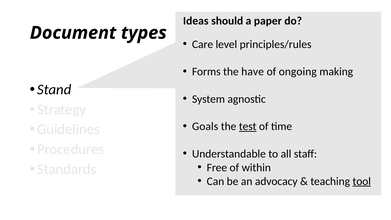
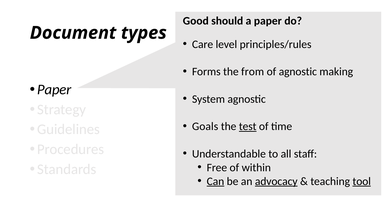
Ideas: Ideas -> Good (196, 21)
have: have -> from (253, 72)
of ongoing: ongoing -> agnostic (298, 72)
Stand: Stand -> Paper (54, 90)
Can underline: none -> present (215, 181)
advocacy underline: none -> present (276, 181)
